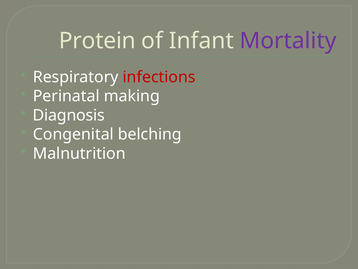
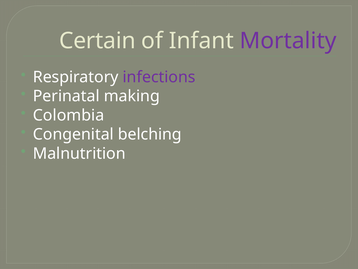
Protein: Protein -> Certain (97, 41)
infections colour: red -> purple (159, 77)
Diagnosis: Diagnosis -> Colombia (69, 115)
